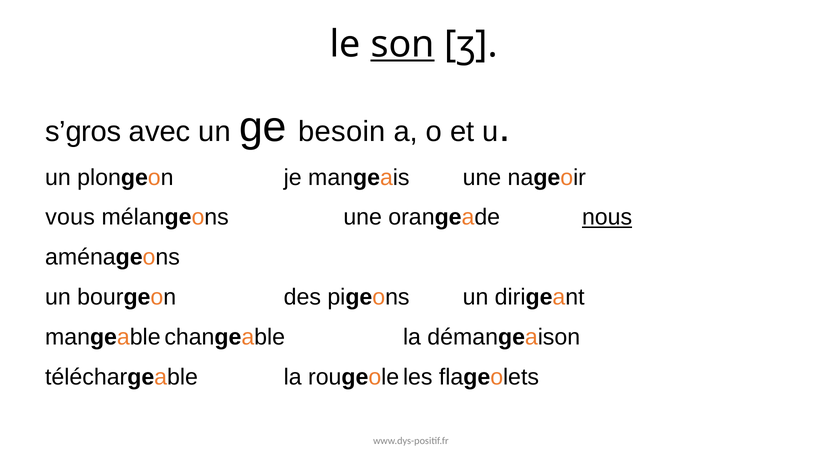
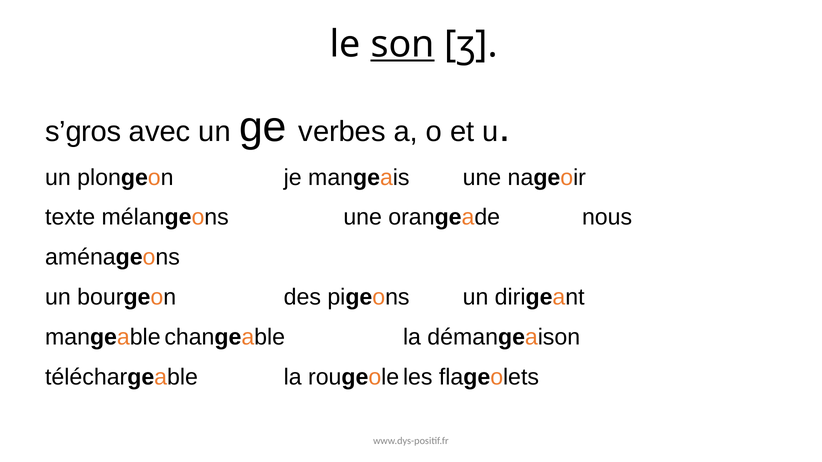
besoin: besoin -> verbes (342, 132)
vous: vous -> texte (70, 218)
nous underline: present -> none (607, 218)
